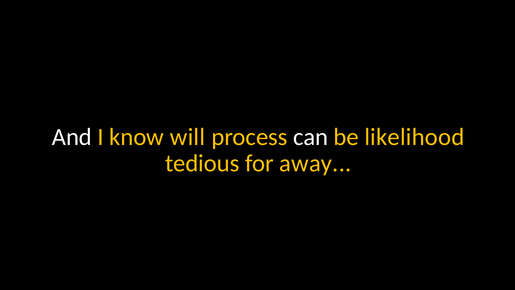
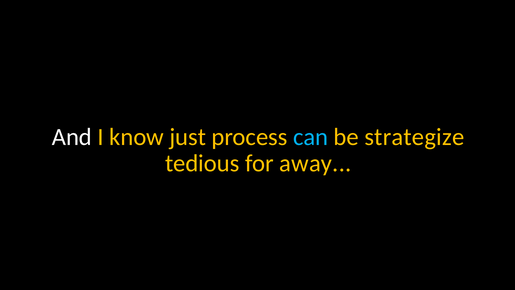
will: will -> just (188, 137)
can colour: white -> light blue (311, 137)
likelihood: likelihood -> strategize (414, 137)
